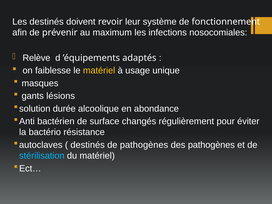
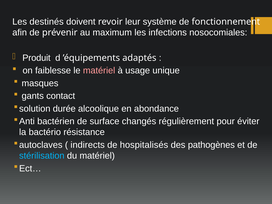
Relève: Relève -> Produit (36, 58)
matériel colour: yellow -> pink (99, 71)
lésions: lésions -> contact (61, 96)
destinés: destinés -> indirects (88, 145)
de pathogènes: pathogènes -> hospitalisés (144, 145)
